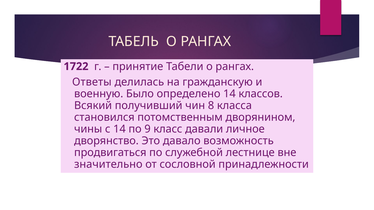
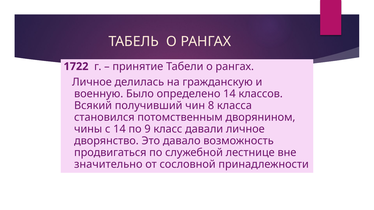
Ответы: Ответы -> Личное (92, 82)
